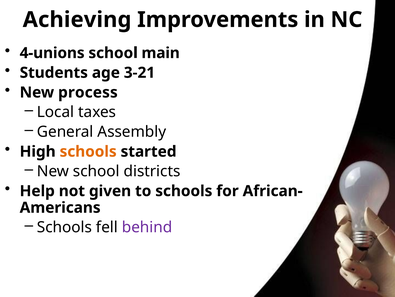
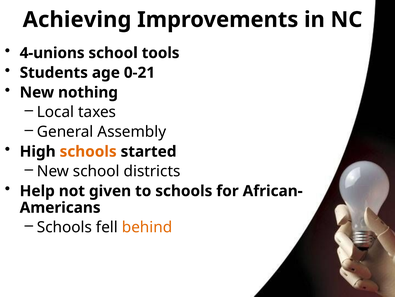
main: main -> tools (161, 53)
3-21: 3-21 -> 0-21 (139, 73)
process: process -> nothing (88, 92)
behind colour: purple -> orange (147, 227)
